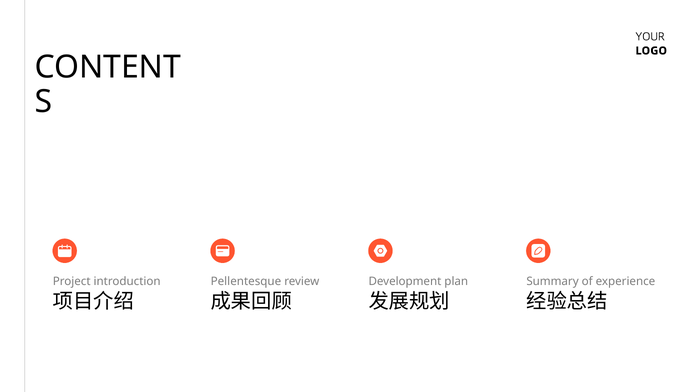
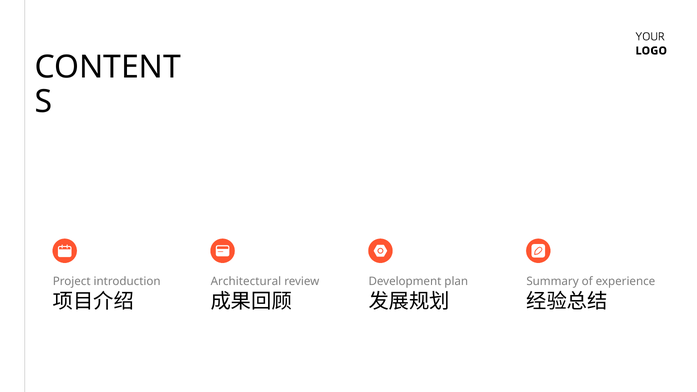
Pellentesque: Pellentesque -> Architectural (246, 282)
